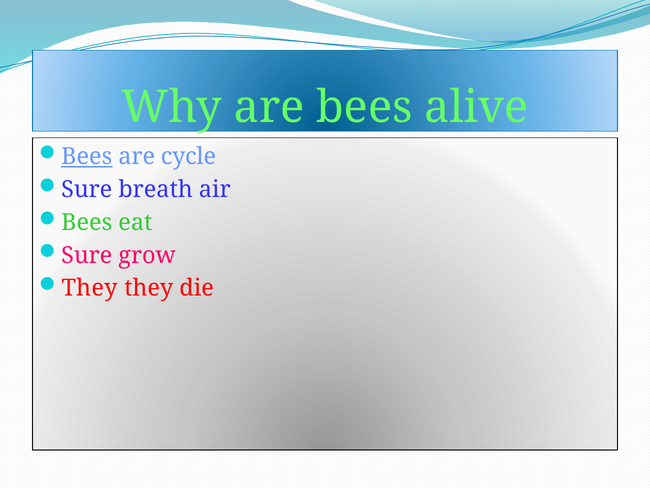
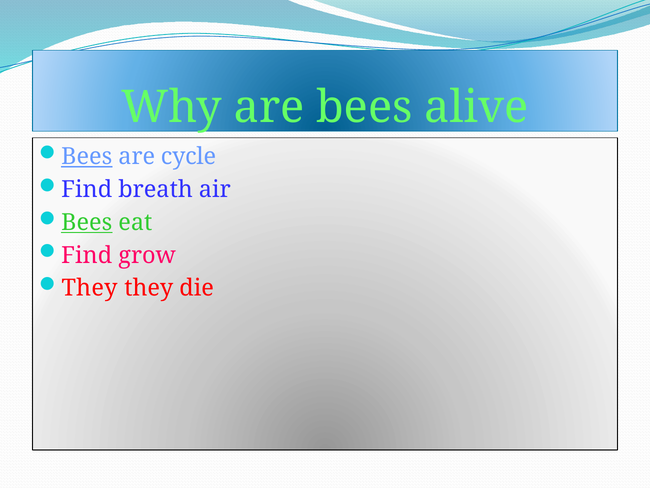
Sure: Sure -> Find (87, 189)
Bees underline: none -> present (87, 222)
Sure: Sure -> Find (87, 255)
